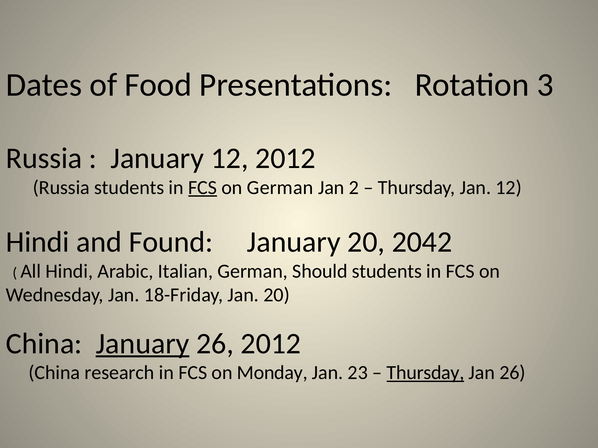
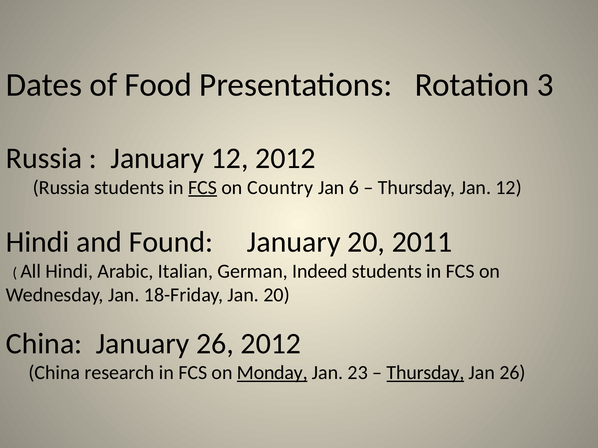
on German: German -> Country (280, 188)
2: 2 -> 6 (354, 188)
2042: 2042 -> 2011 (422, 242)
Should: Should -> Indeed (320, 271)
January underline: present -> none (143, 344)
Monday underline: none -> present (272, 373)
